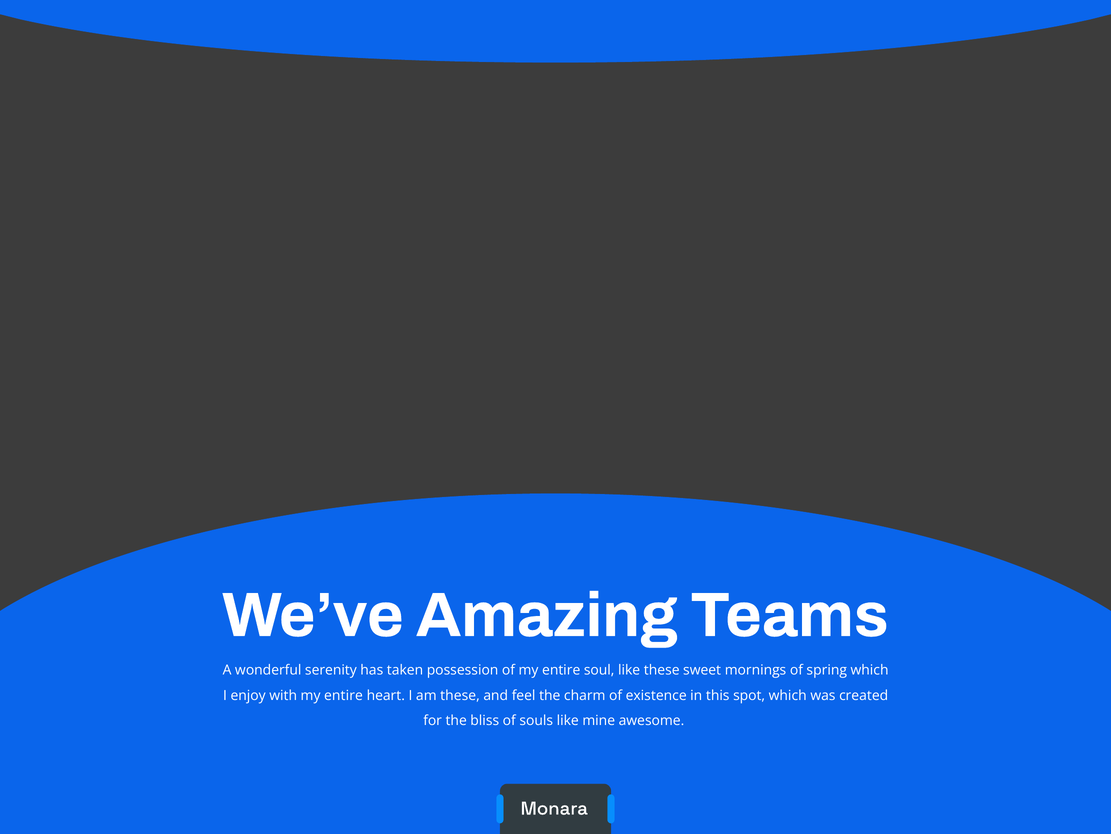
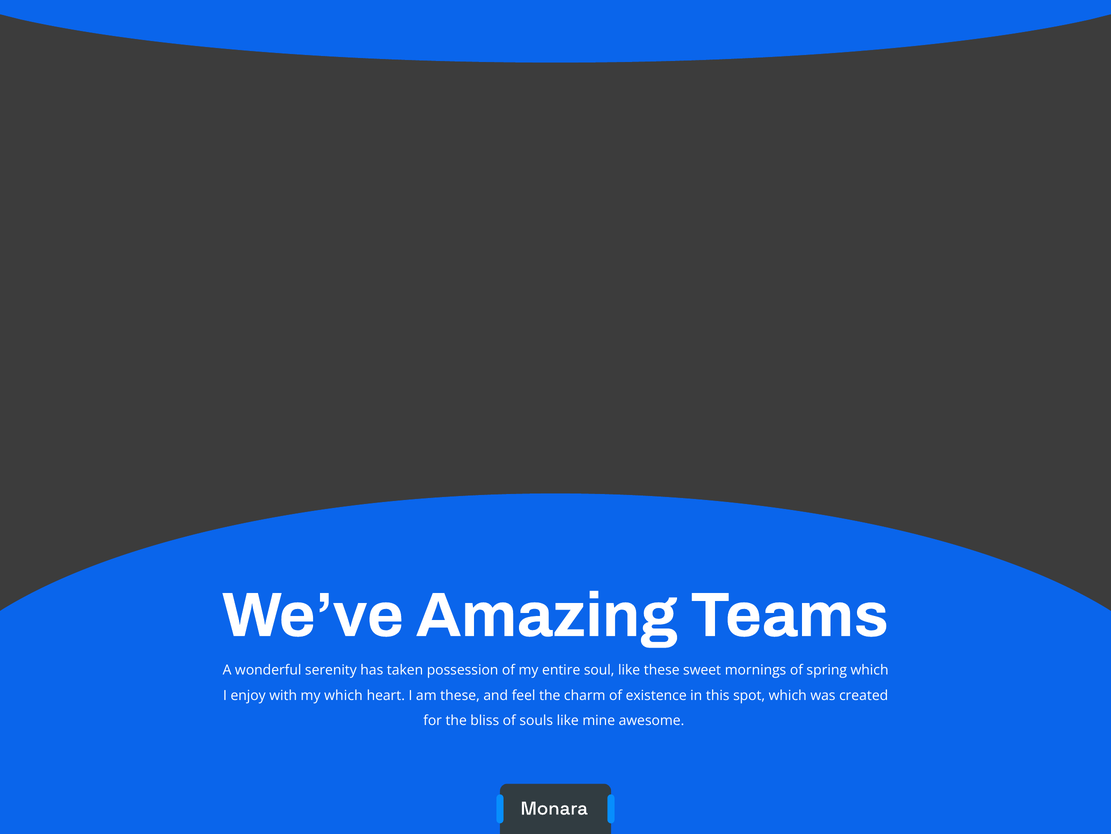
with my entire: entire -> which (343, 695)
